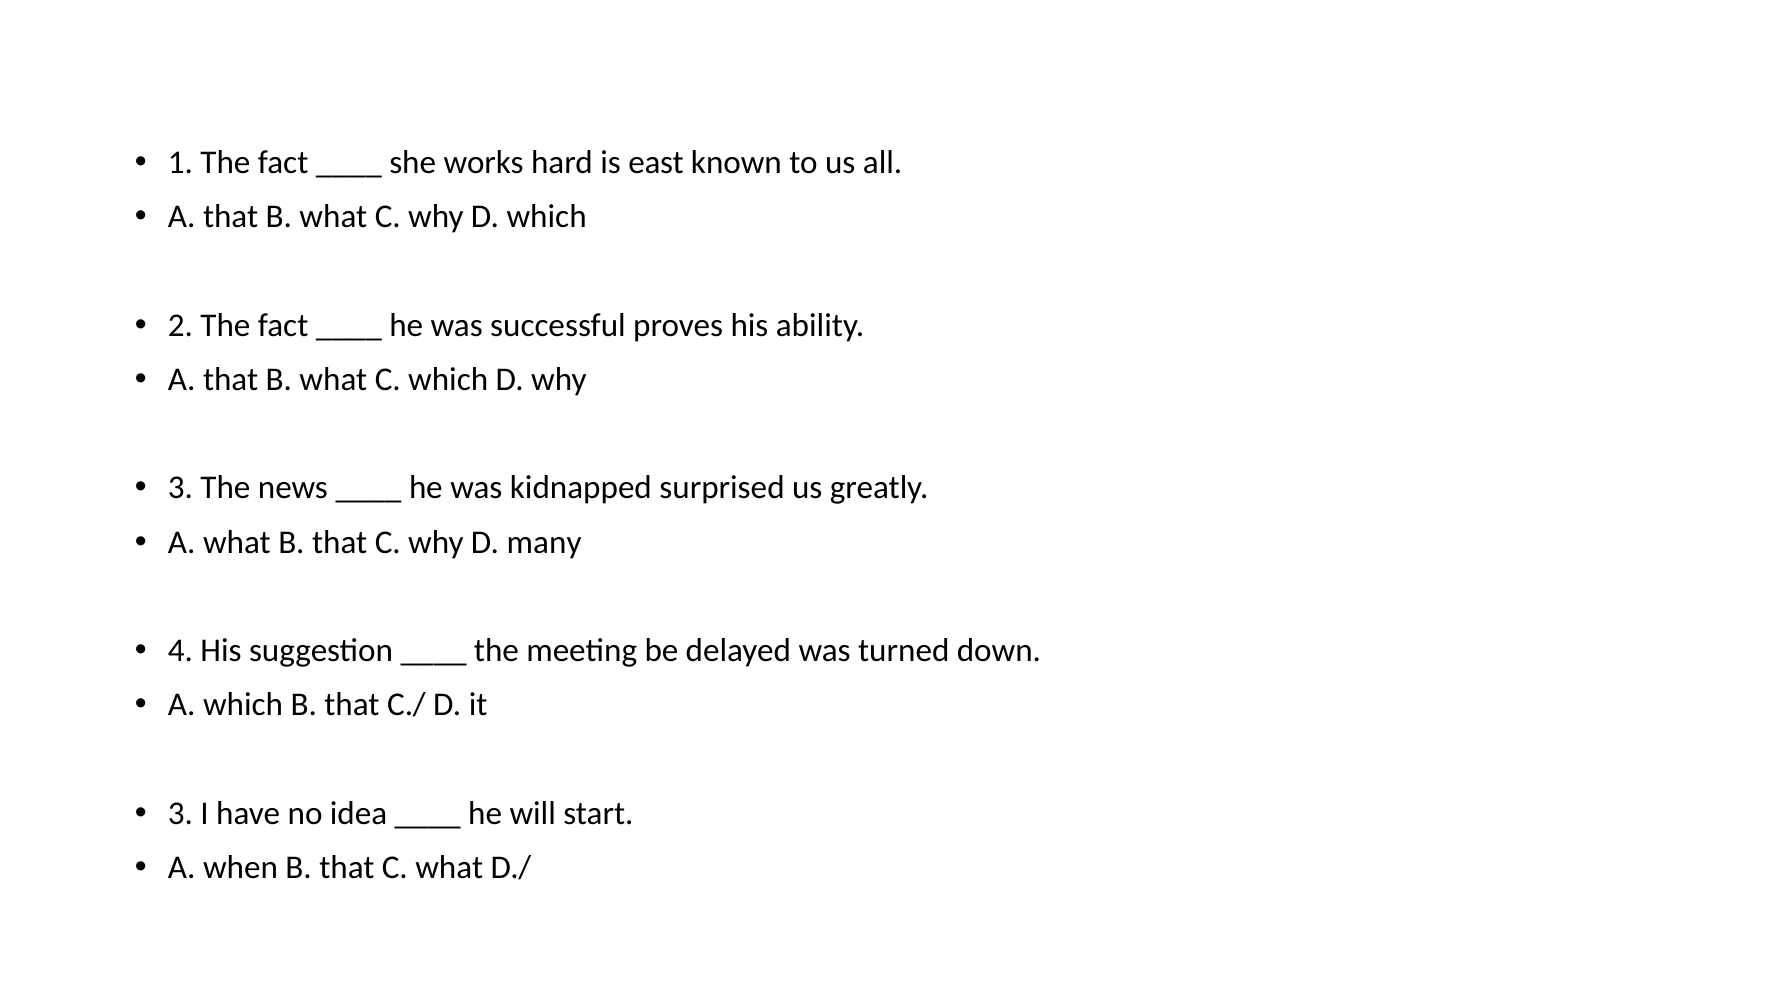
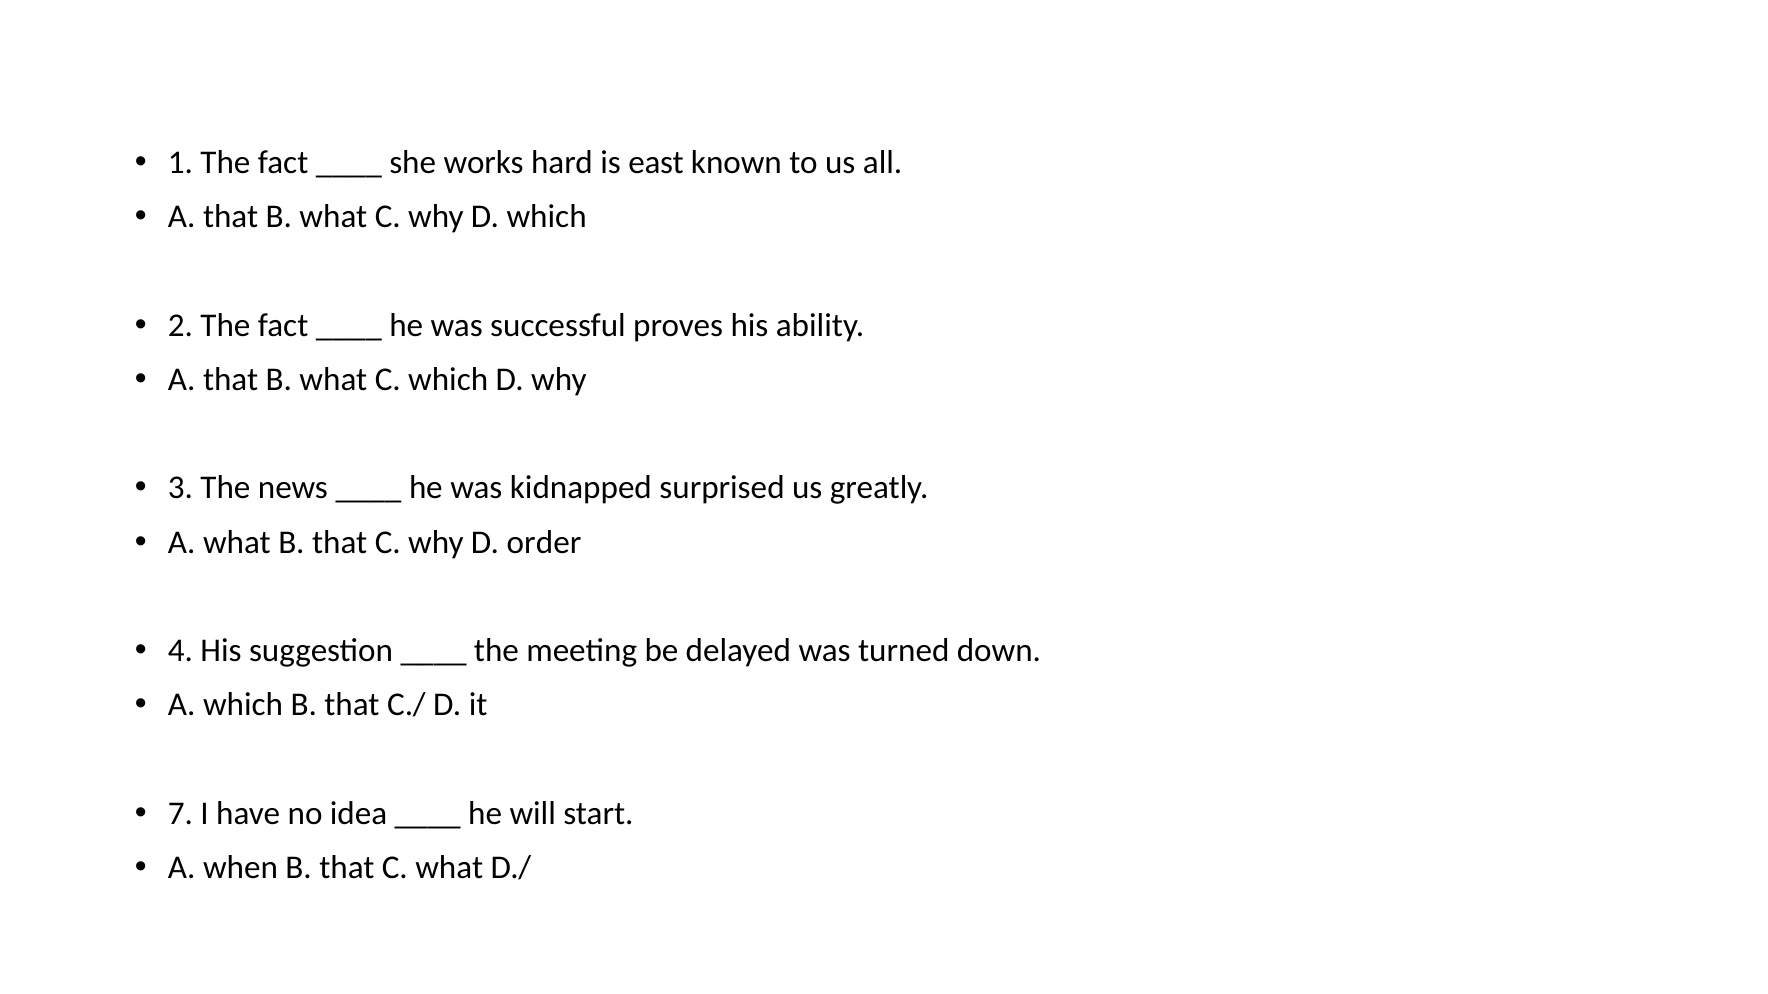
many: many -> order (544, 542)
3: 3 -> 7 (181, 814)
